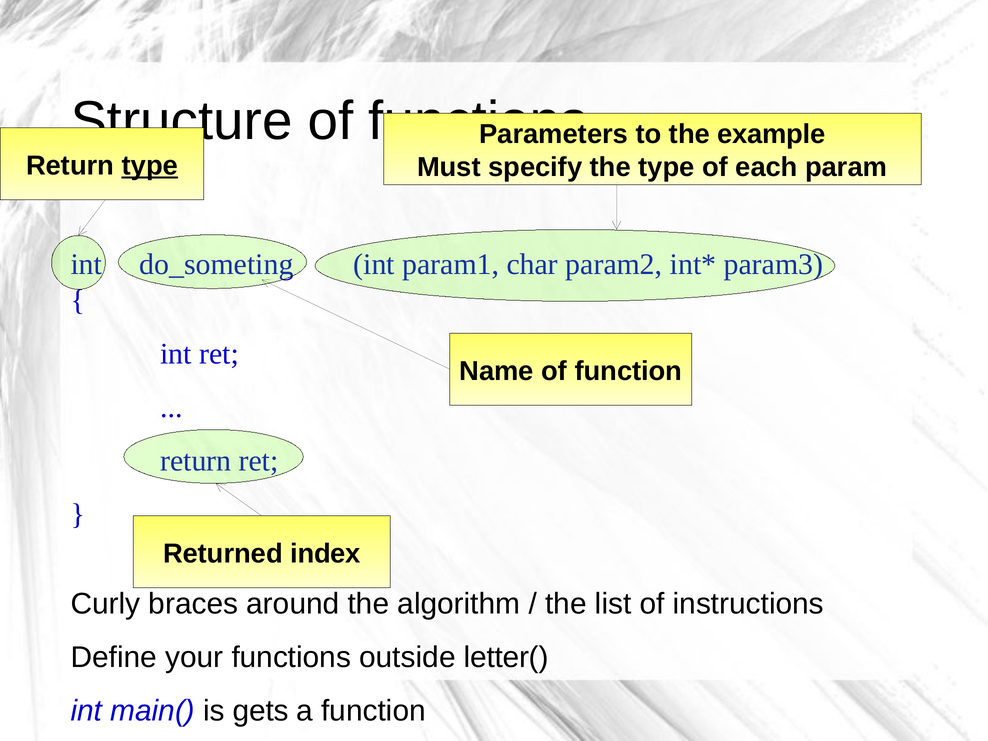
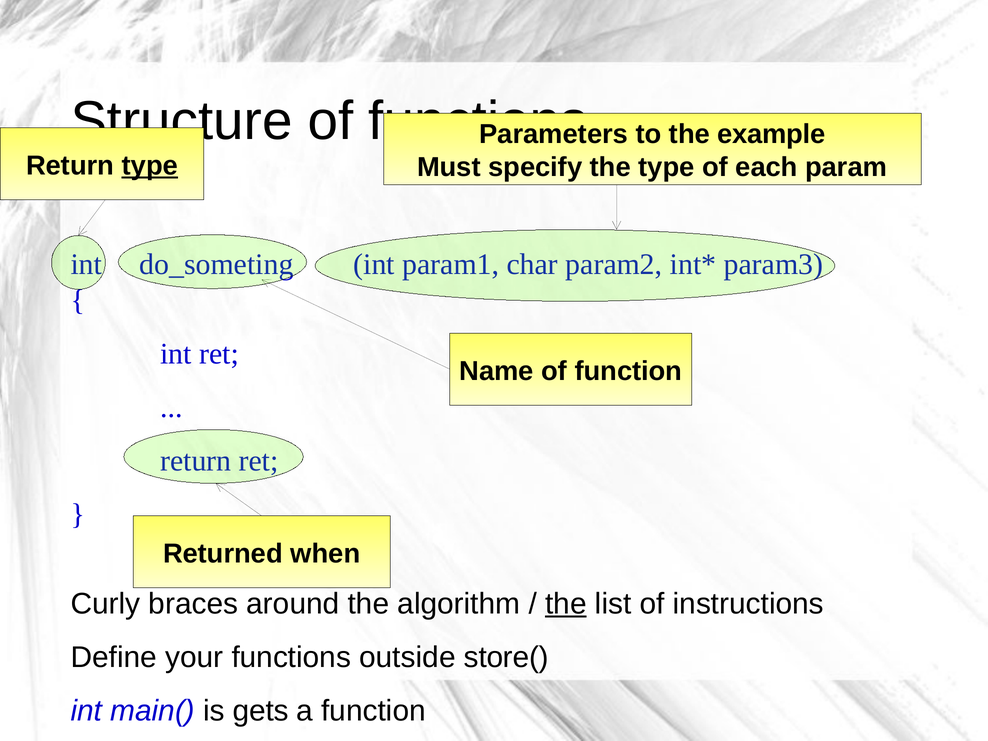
index: index -> when (325, 554)
the underline: none -> present (566, 604)
letter(: letter( -> store( (506, 657)
